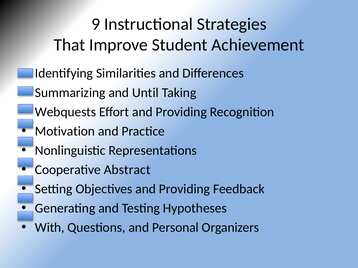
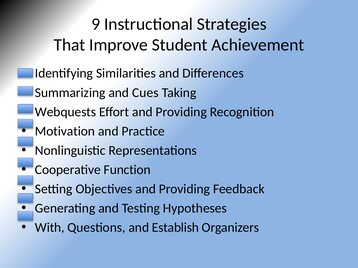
Until: Until -> Cues (145, 93)
Abstract: Abstract -> Function (127, 170)
Personal: Personal -> Establish (175, 228)
